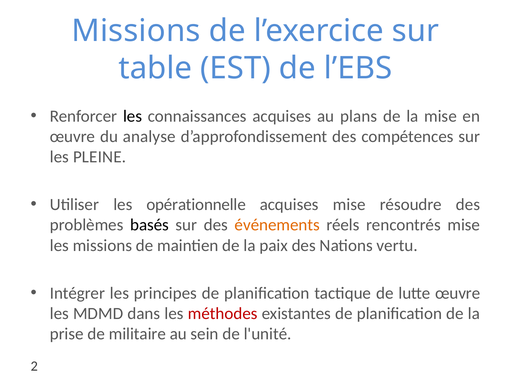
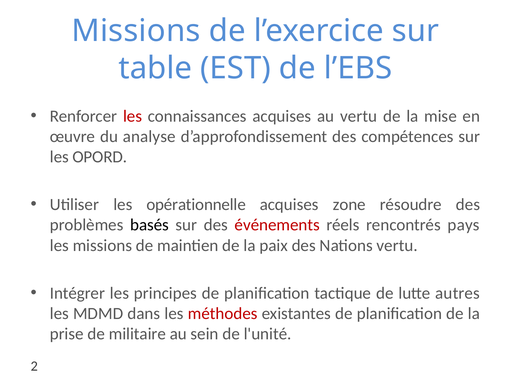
les colour: black -> red (133, 116)
au plans: plans -> vertu (359, 116)
PLEINE: PLEINE -> OPORD (100, 157)
acquises mise: mise -> zone (349, 205)
événements colour: orange -> red (277, 225)
rencontrés mise: mise -> pays (464, 225)
lutte œuvre: œuvre -> autres (458, 293)
